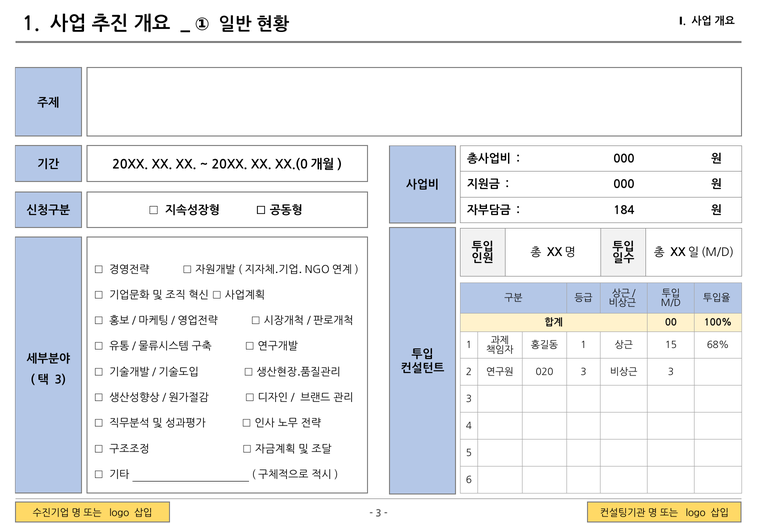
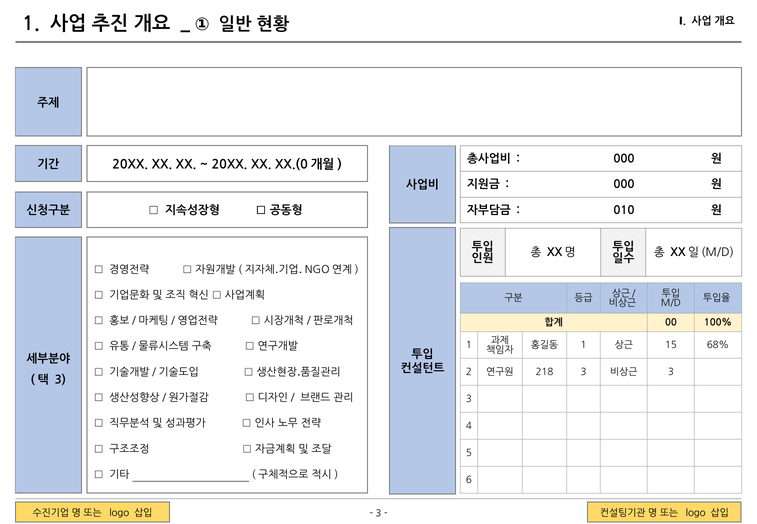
184: 184 -> 010 (624, 210)
020: 020 -> 218 (544, 372)
